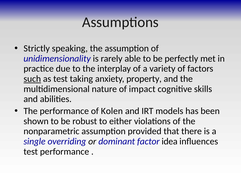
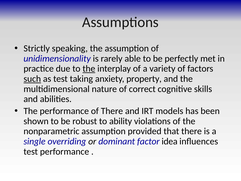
the underline: none -> present (89, 69)
impact: impact -> correct (142, 89)
of Kolen: Kolen -> There (112, 111)
either: either -> ability (121, 121)
